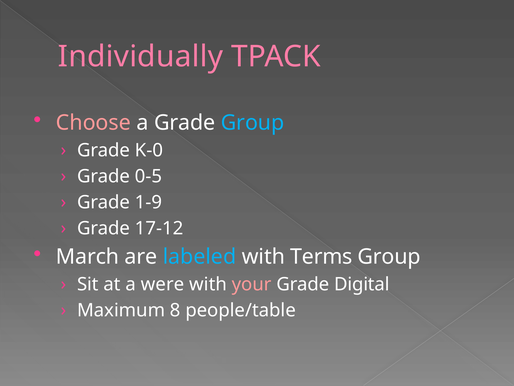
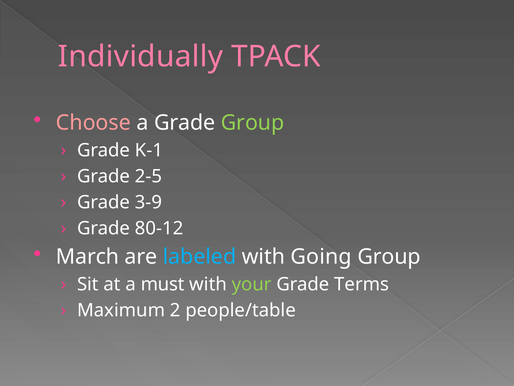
Group colour: light blue -> light green (253, 123)
K-0: K-0 -> K-1 (149, 150)
0-5: 0-5 -> 2-5 (149, 176)
1-9: 1-9 -> 3-9 (149, 202)
17-12: 17-12 -> 80-12 (159, 228)
Terms: Terms -> Going (321, 257)
were: were -> must (163, 284)
your colour: pink -> light green (252, 284)
Digital: Digital -> Terms (362, 284)
8: 8 -> 2 (175, 310)
